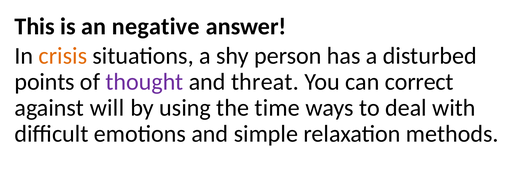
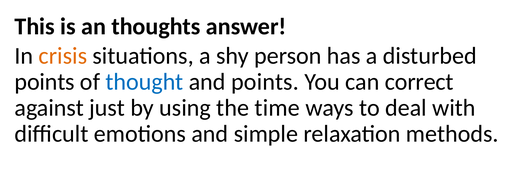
negative: negative -> thoughts (156, 26)
thought colour: purple -> blue (144, 82)
and threat: threat -> points (265, 82)
will: will -> just (107, 108)
